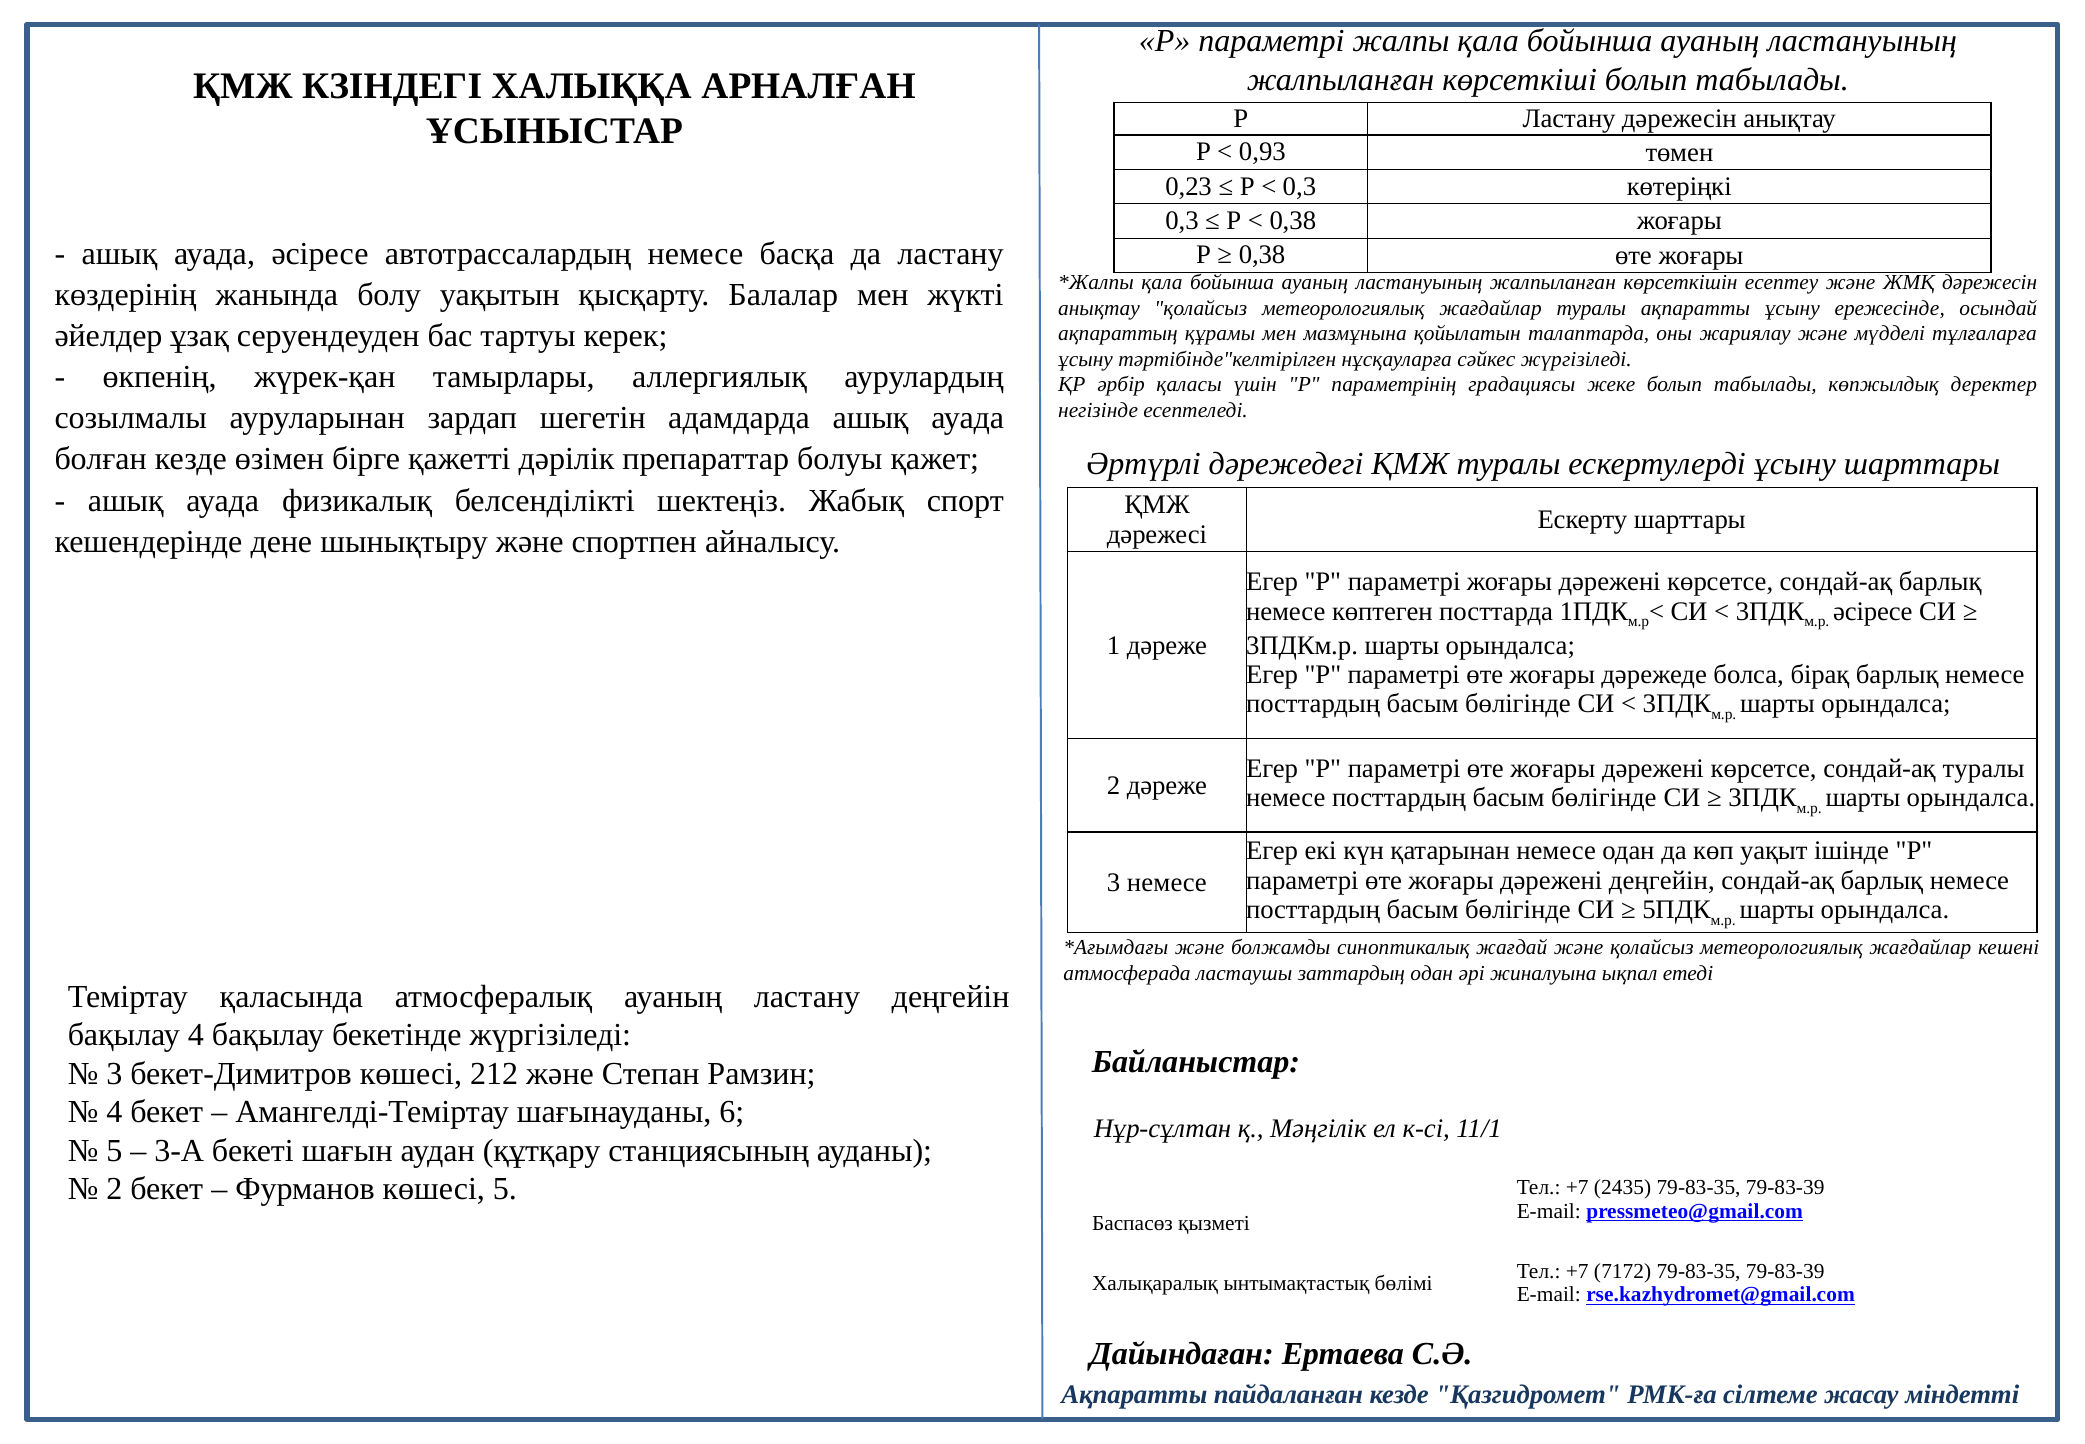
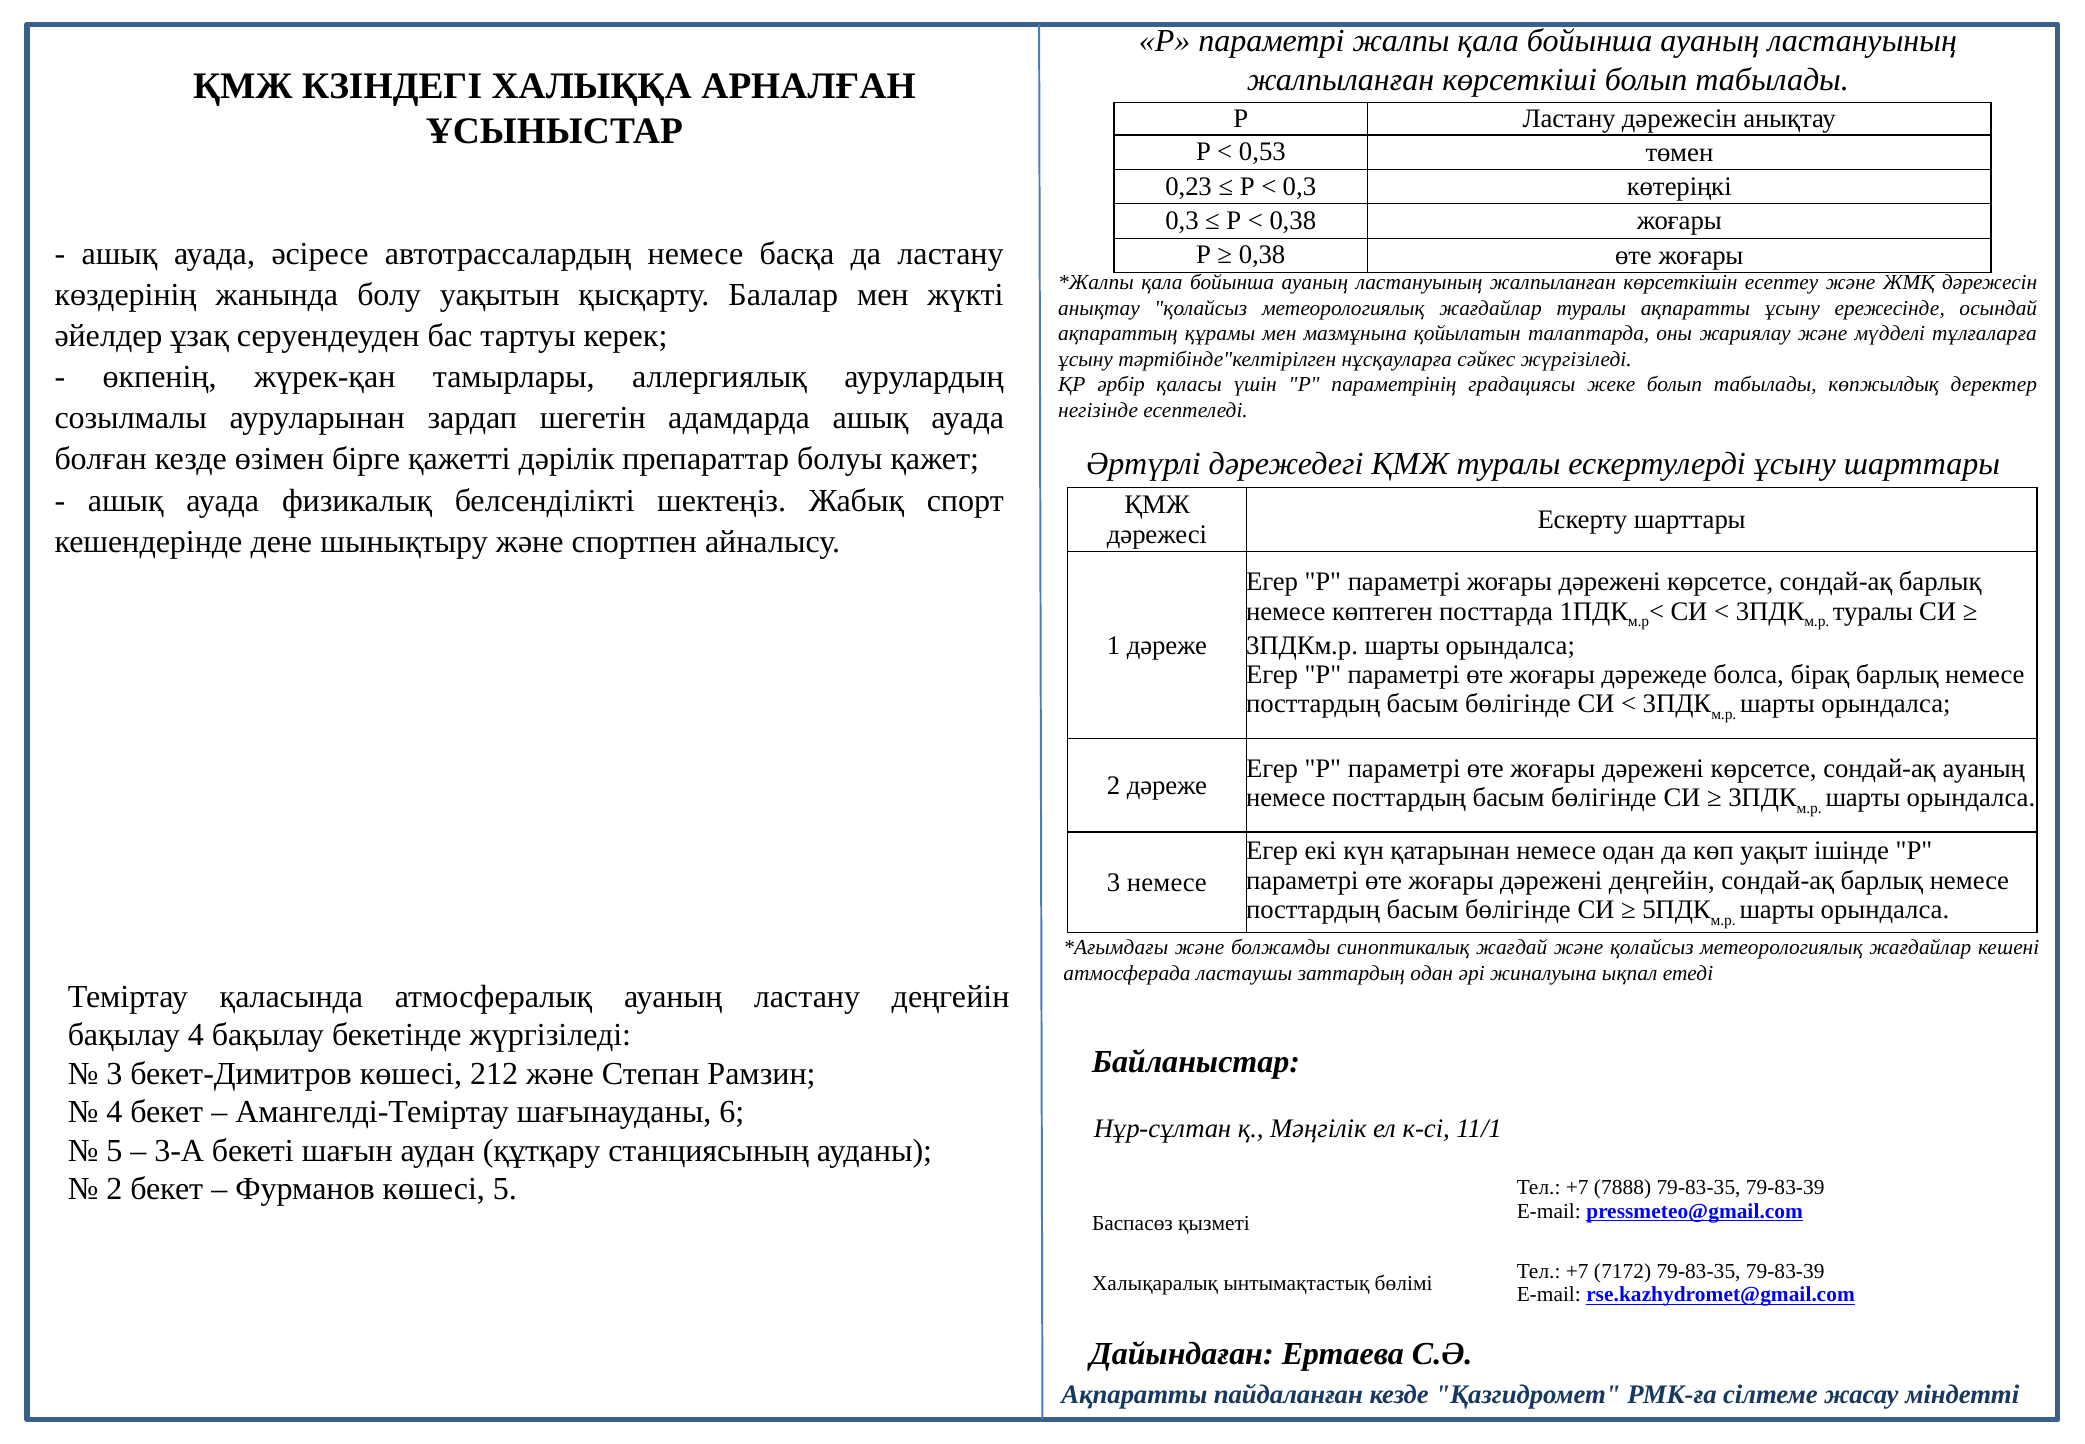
0,93: 0,93 -> 0,53 (1262, 152)
әсіресе: әсіресе -> туралы (1873, 611)
сондай-ақ туралы: туралы -> ауаның (1984, 768)
2435: 2435 -> 7888 (1623, 1187)
